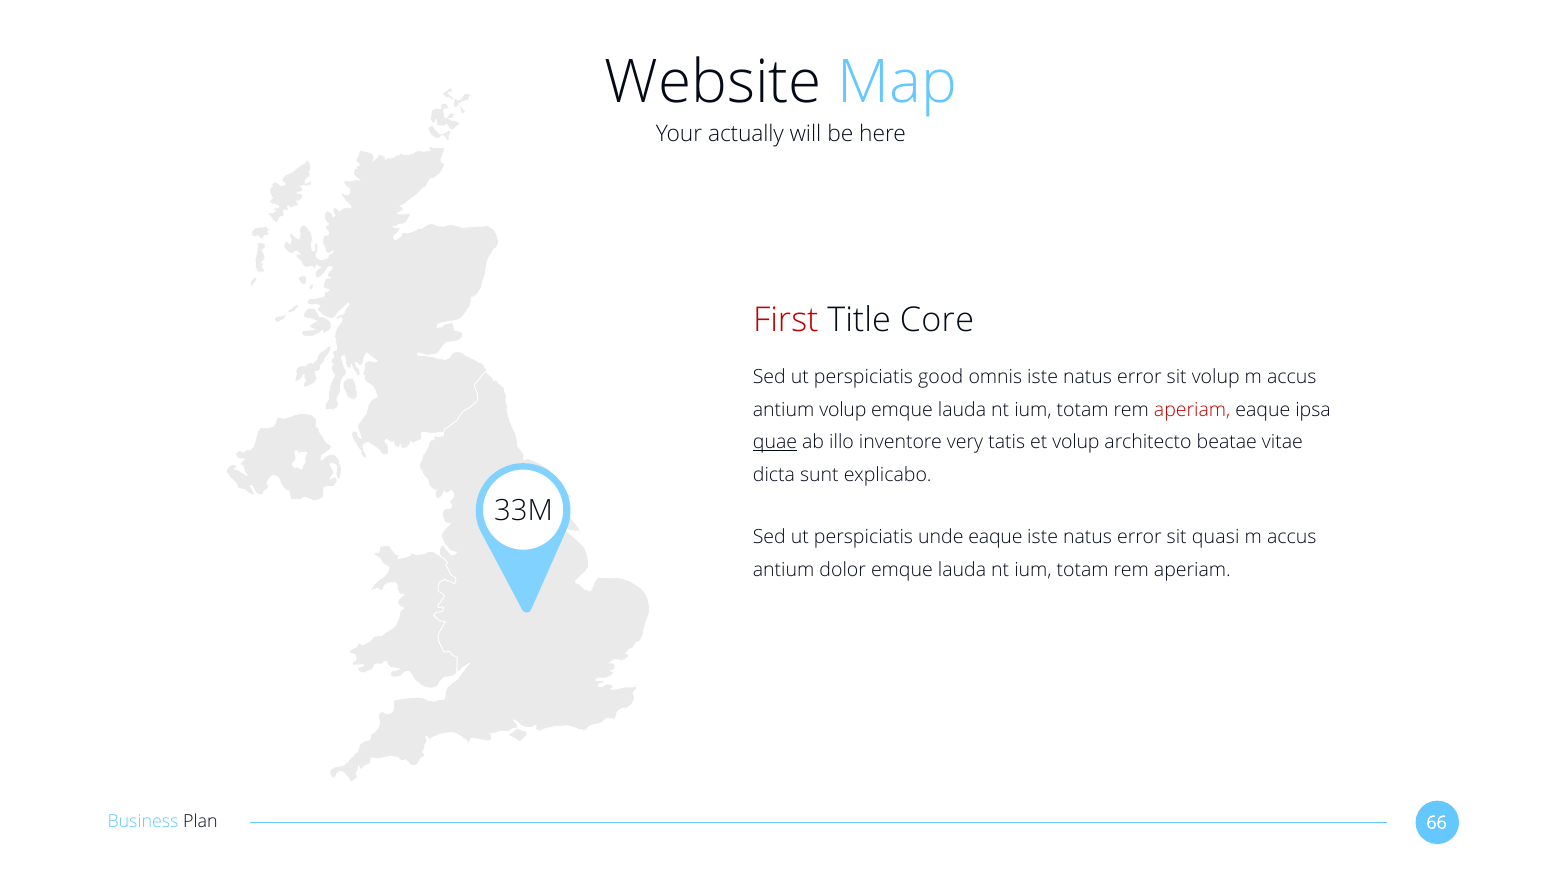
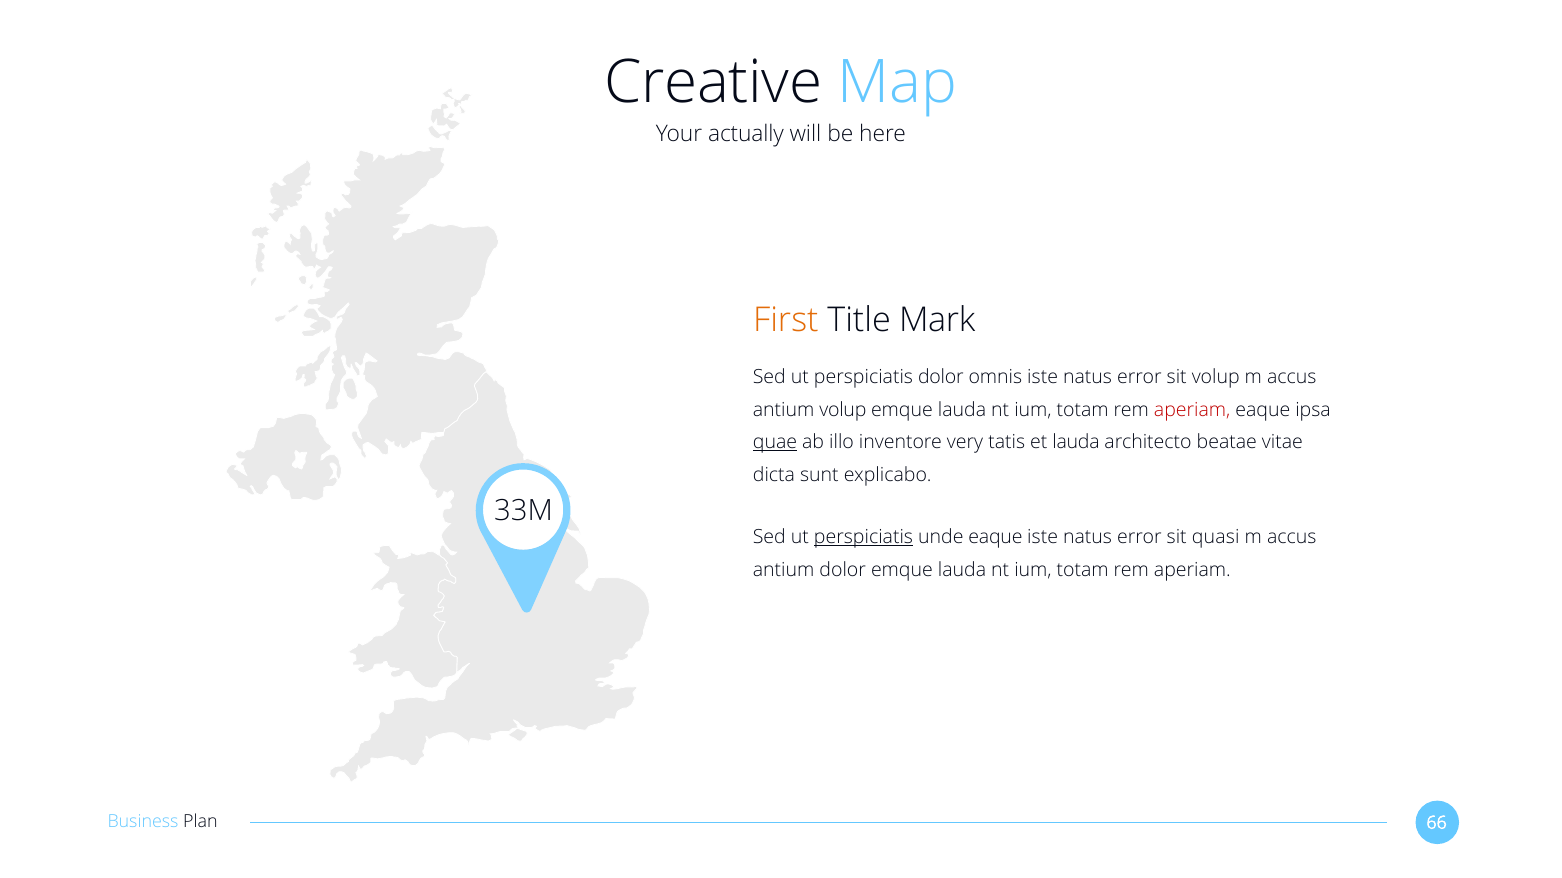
Website: Website -> Creative (713, 83)
First colour: red -> orange (786, 321)
Core: Core -> Mark (937, 321)
perspiciatis good: good -> dolor (941, 377)
et volup: volup -> lauda (1076, 443)
perspiciatis underline: none -> present (864, 538)
